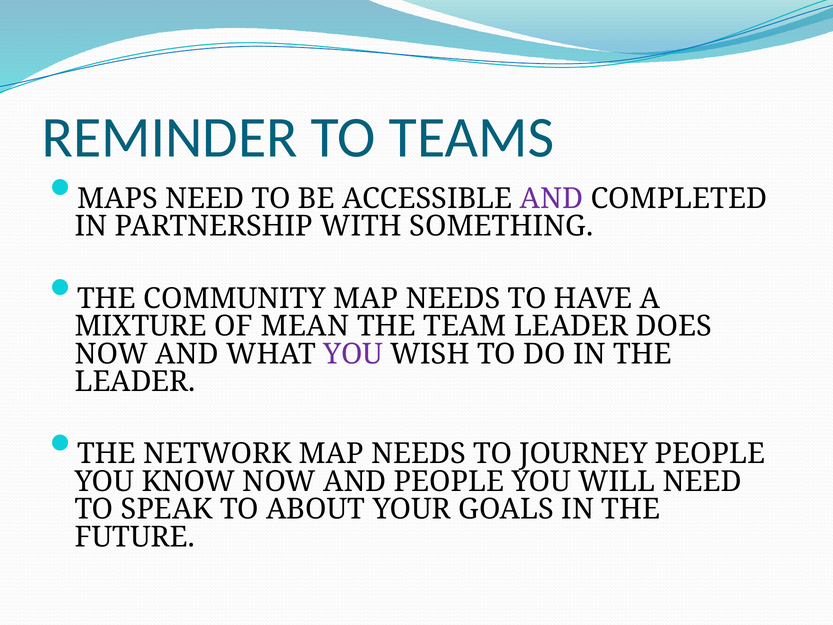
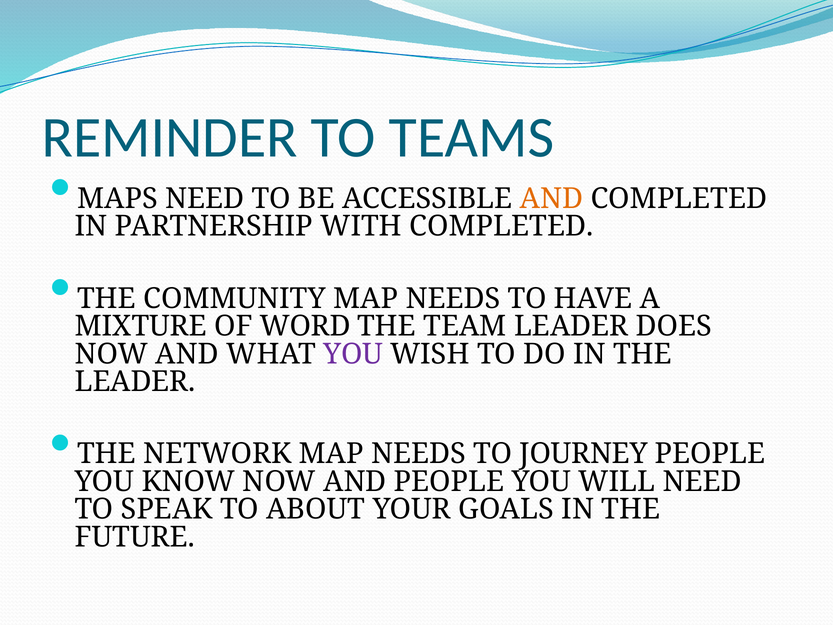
AND colour: purple -> orange (552, 199)
WITH SOMETHING: SOMETHING -> COMPLETED (501, 226)
MEAN: MEAN -> WORD (305, 326)
